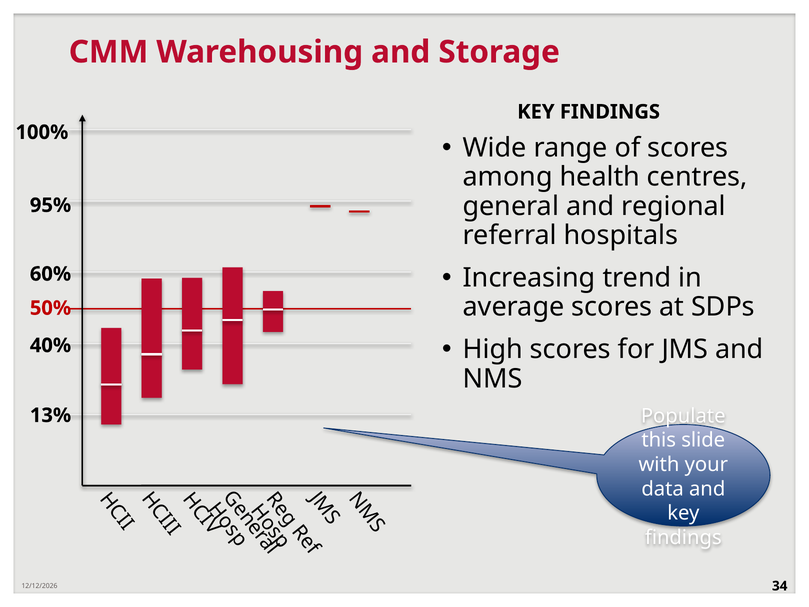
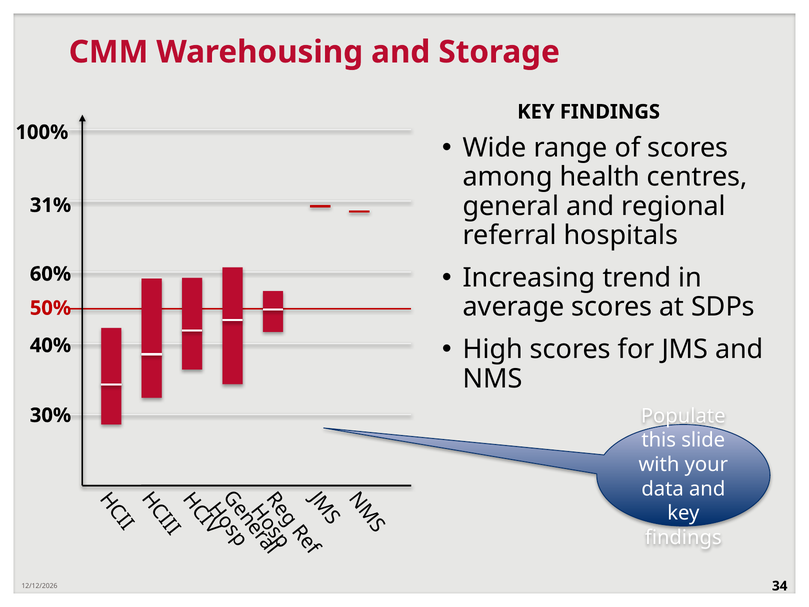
95%: 95% -> 31% (51, 205)
13%: 13% -> 30% (51, 415)
